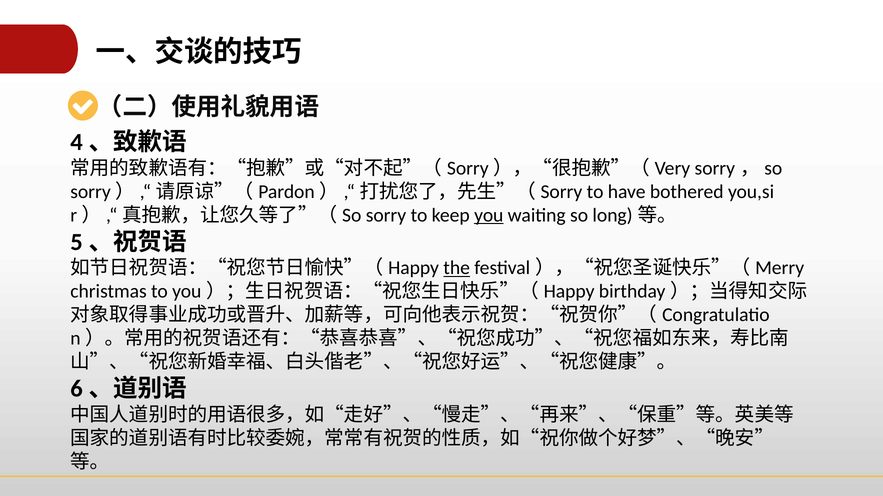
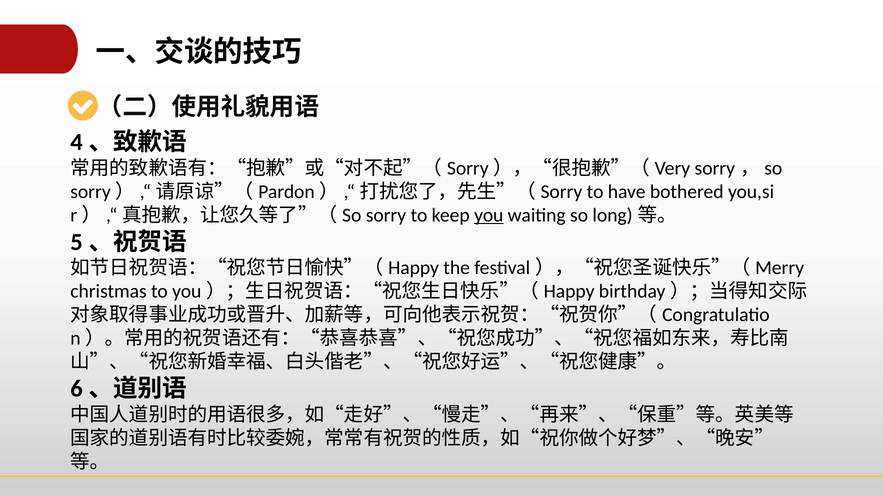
the underline: present -> none (457, 268)
